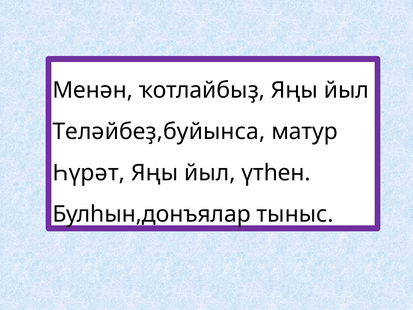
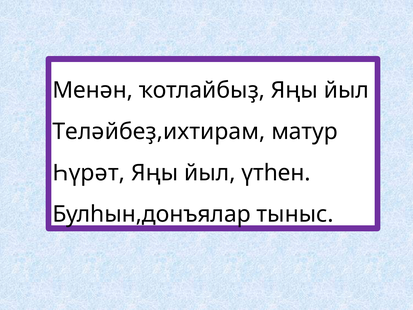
Теләйбеҙ,буйынса: Теләйбеҙ,буйынса -> Теләйбеҙ,ихтирам (159, 131)
